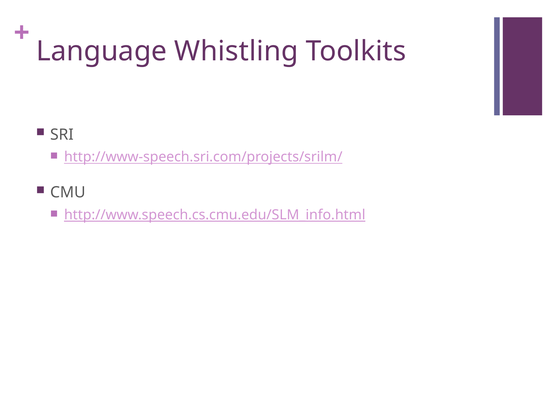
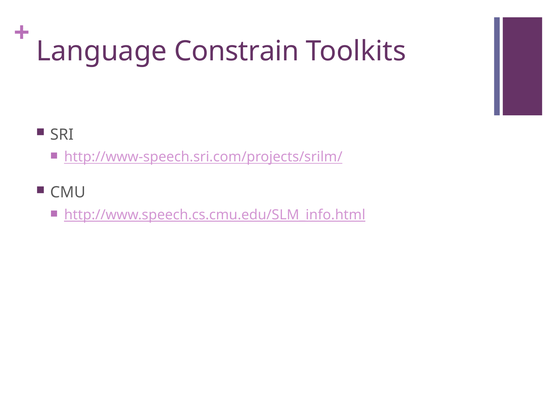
Whistling: Whistling -> Constrain (237, 51)
